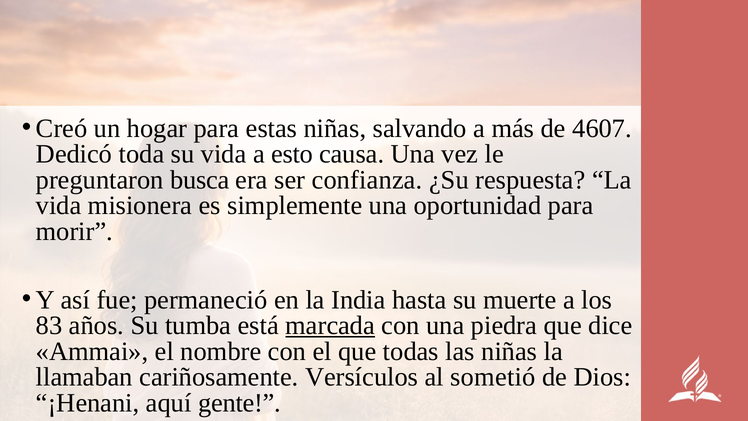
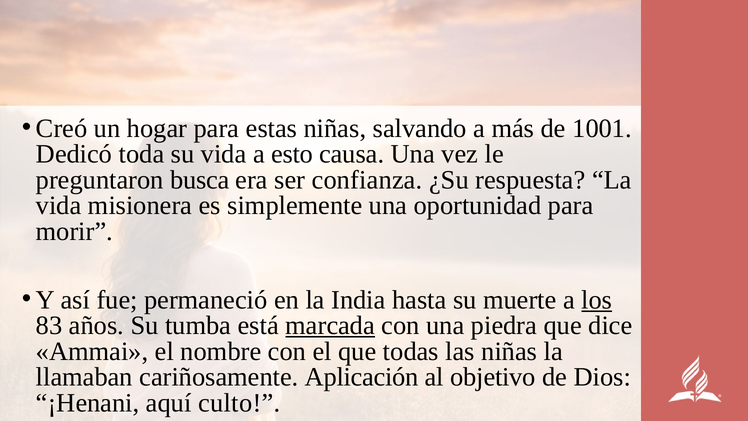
4607: 4607 -> 1001 (602, 128)
los underline: none -> present (597, 300)
Versículos: Versículos -> Aplicación (362, 377)
sometió: sometió -> objetivo (493, 377)
gente: gente -> culto (239, 403)
